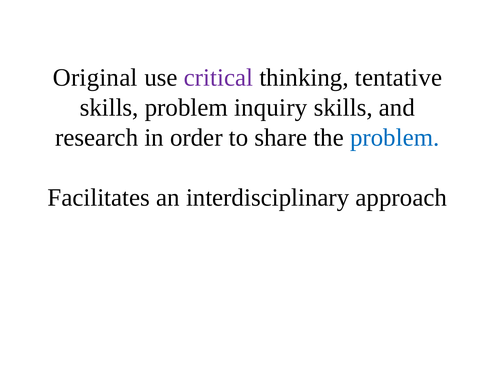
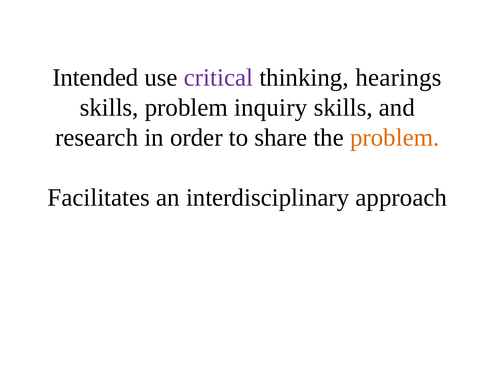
Original: Original -> Intended (95, 77)
tentative: tentative -> hearings (398, 77)
problem colour: blue -> orange (395, 137)
